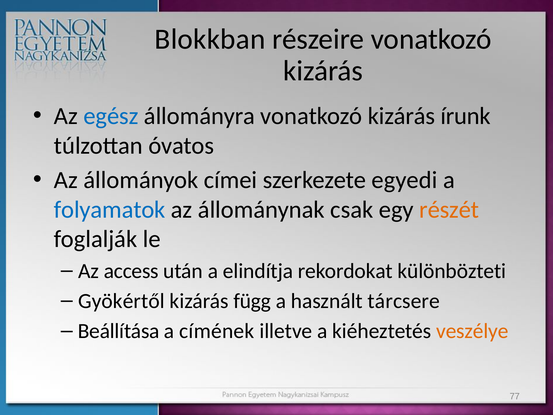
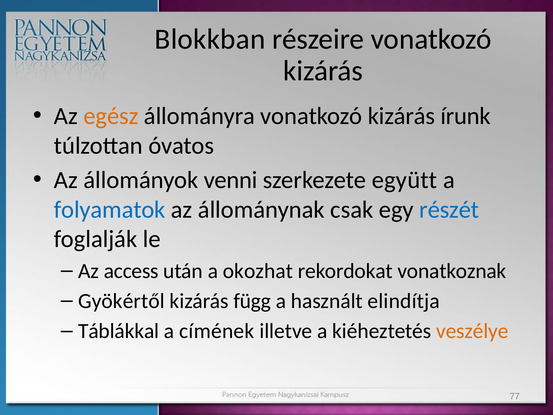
egész colour: blue -> orange (111, 116)
címei: címei -> venni (231, 180)
egyedi: egyedi -> együtt (404, 180)
részét colour: orange -> blue (449, 210)
elindítja: elindítja -> okozhat (258, 271)
különbözteti: különbözteti -> vonatkoznak (452, 271)
tárcsere: tárcsere -> elindítja (404, 301)
Beállítása: Beállítása -> Táblákkal (119, 331)
